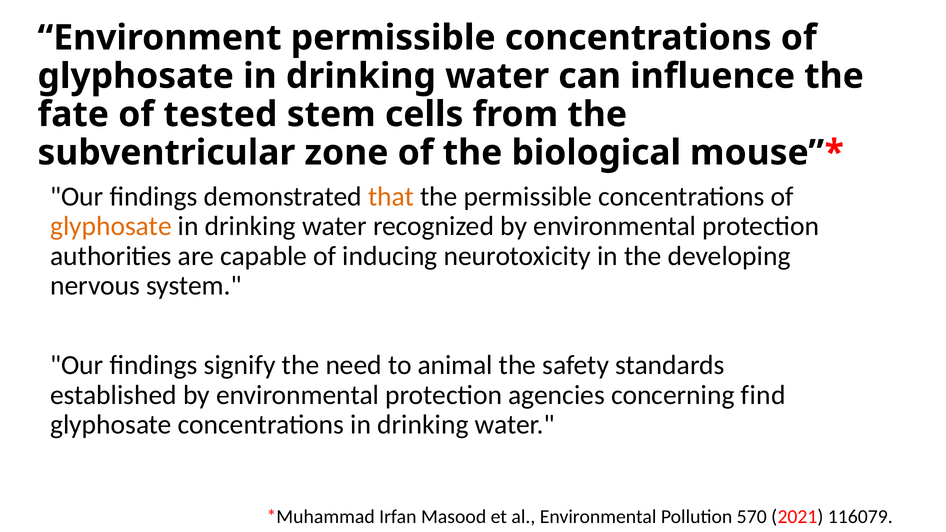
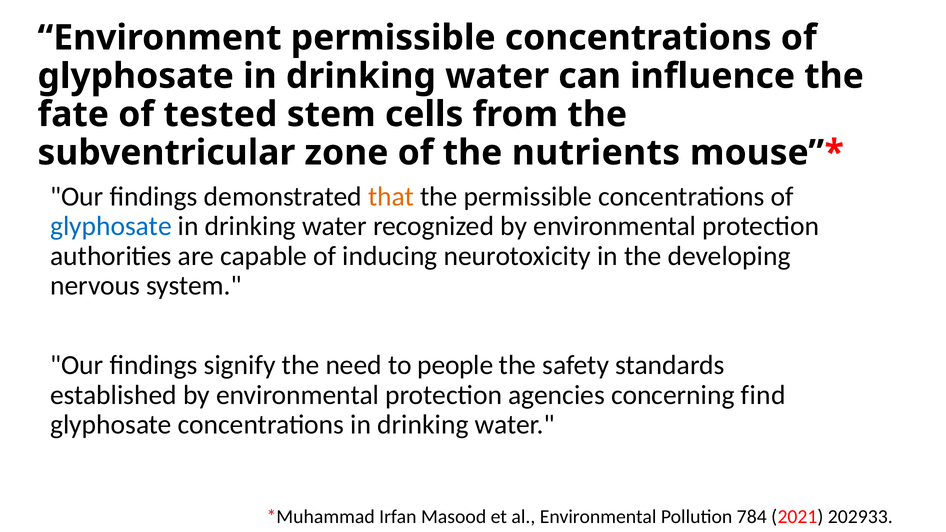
biological: biological -> nutrients (596, 153)
glyphosate colour: orange -> blue (111, 226)
animal: animal -> people (455, 365)
570: 570 -> 784 (752, 517)
116079: 116079 -> 202933 (860, 517)
